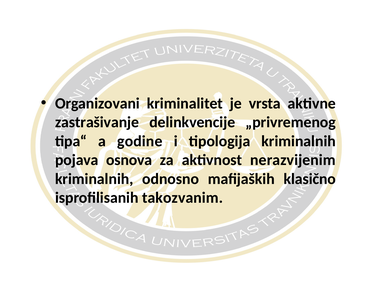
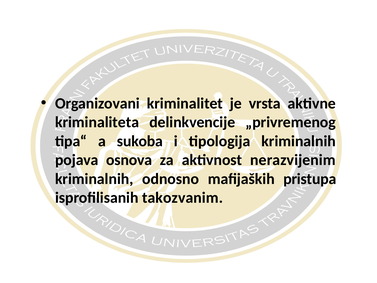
zastrašivanje: zastrašivanje -> kriminaliteta (97, 122)
godine: godine -> sukoba (140, 141)
klasično: klasično -> pristupa (310, 179)
